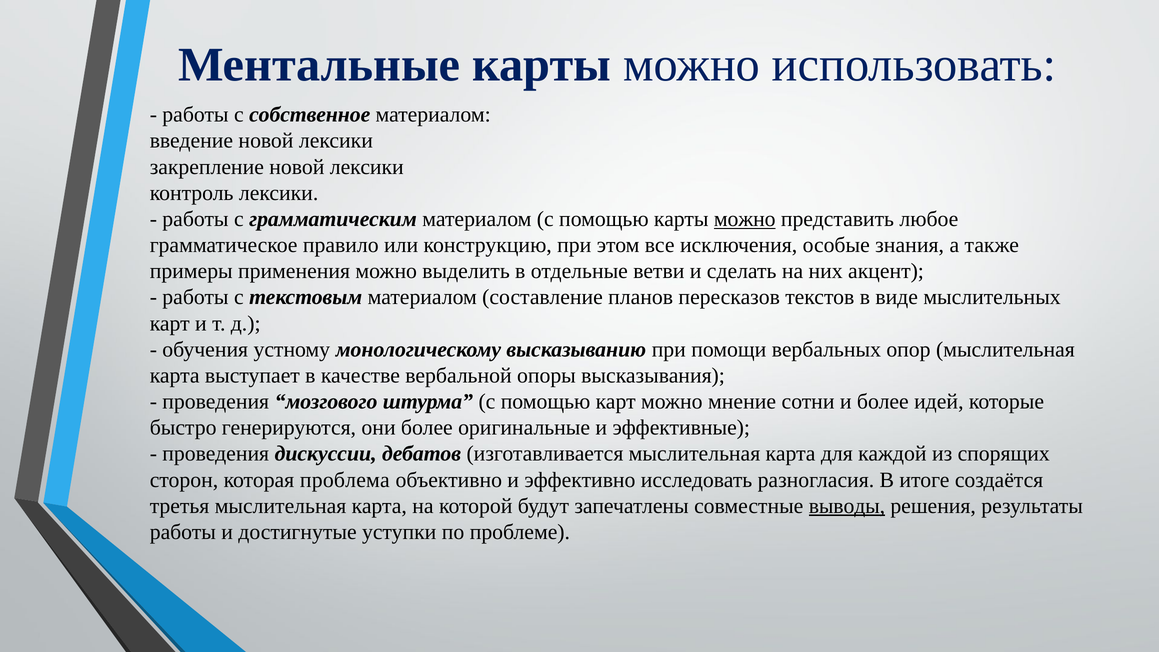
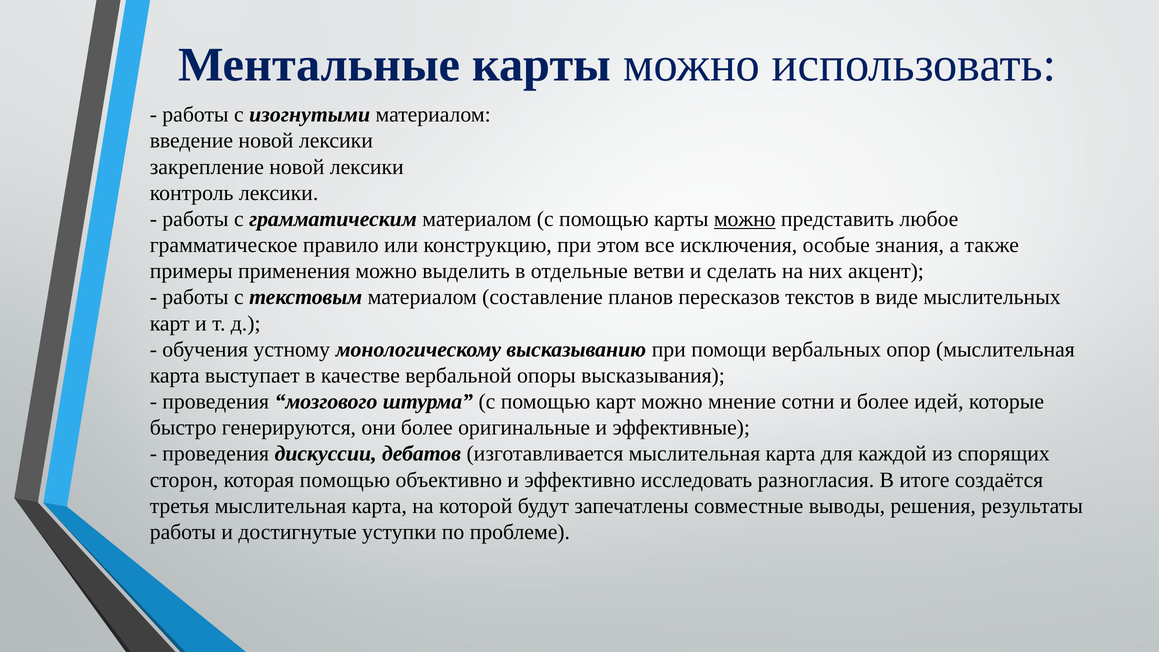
собственное: собственное -> изогнутыми (310, 115)
которая проблема: проблема -> помощью (345, 480)
выводы underline: present -> none (847, 506)
